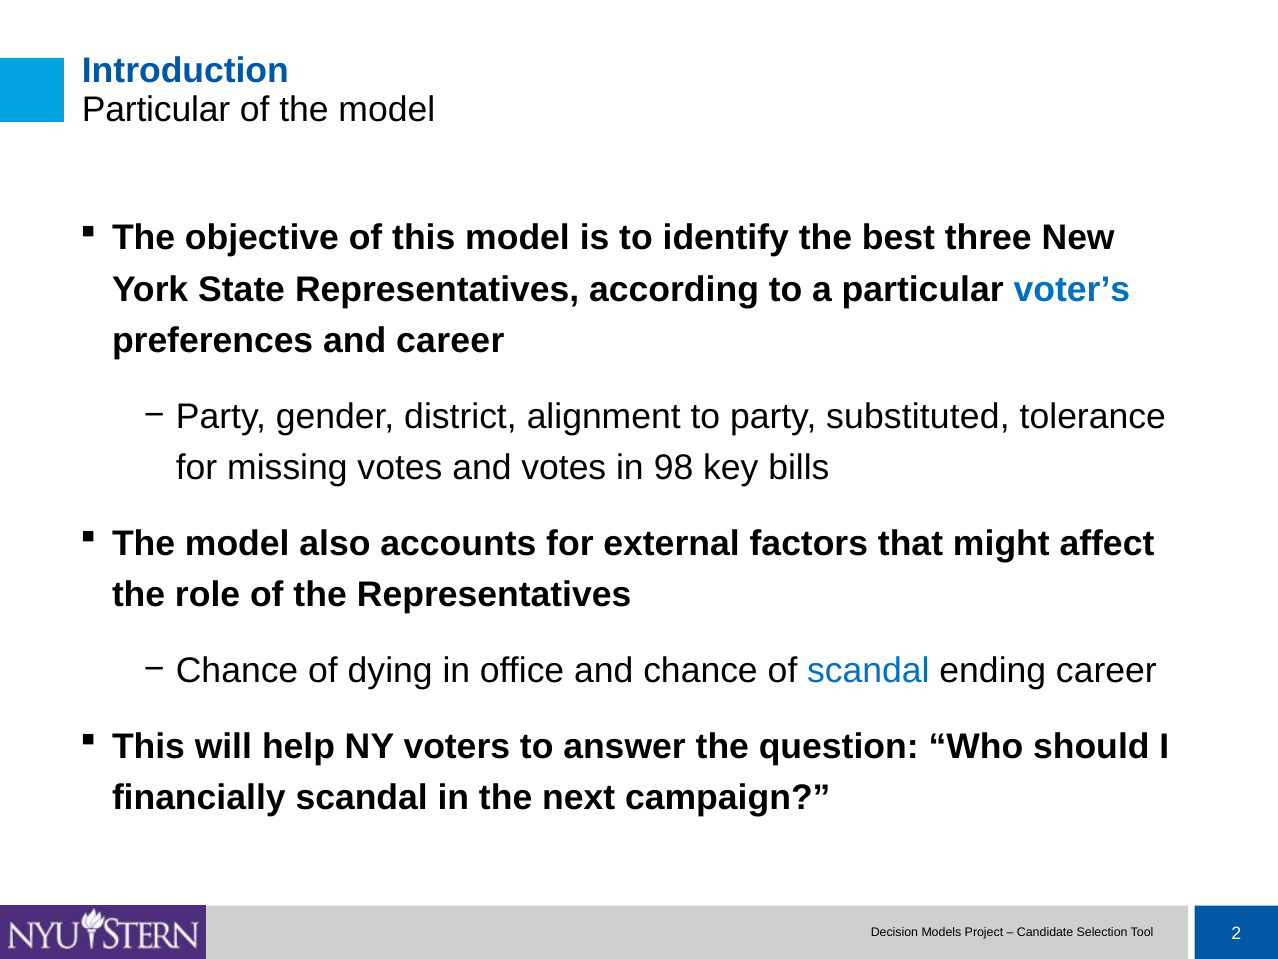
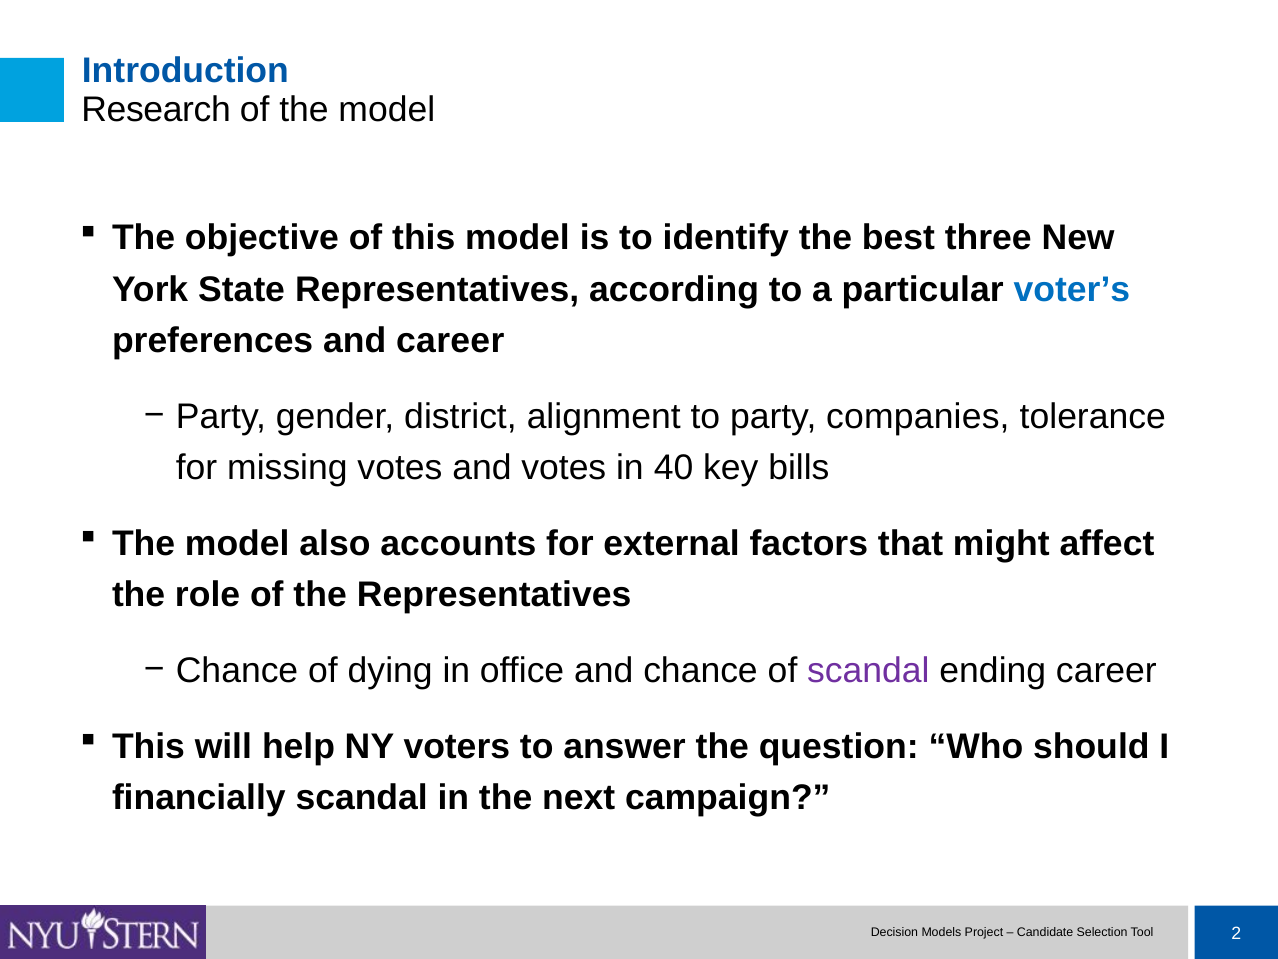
Particular: Particular -> Research (156, 109)
substituted: substituted -> companies (918, 416)
98: 98 -> 40 (674, 467)
scandal colour: blue -> purple (868, 671)
